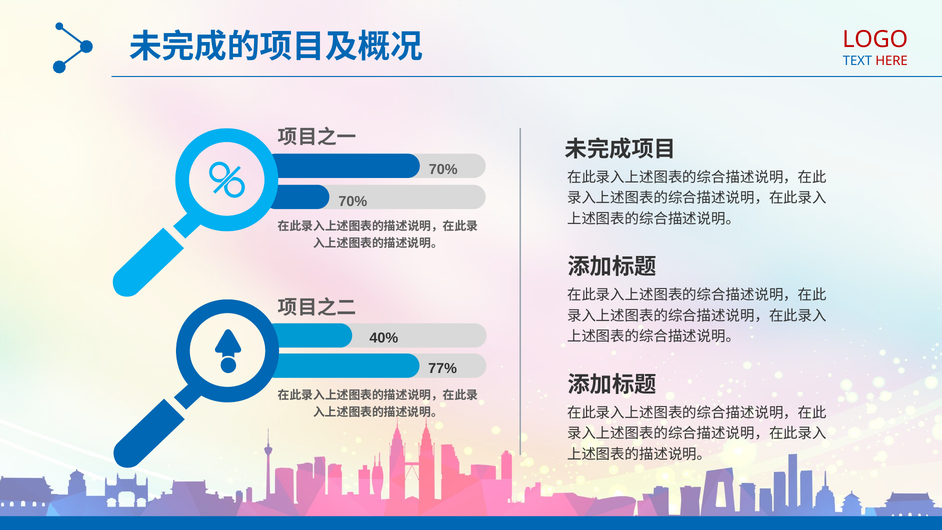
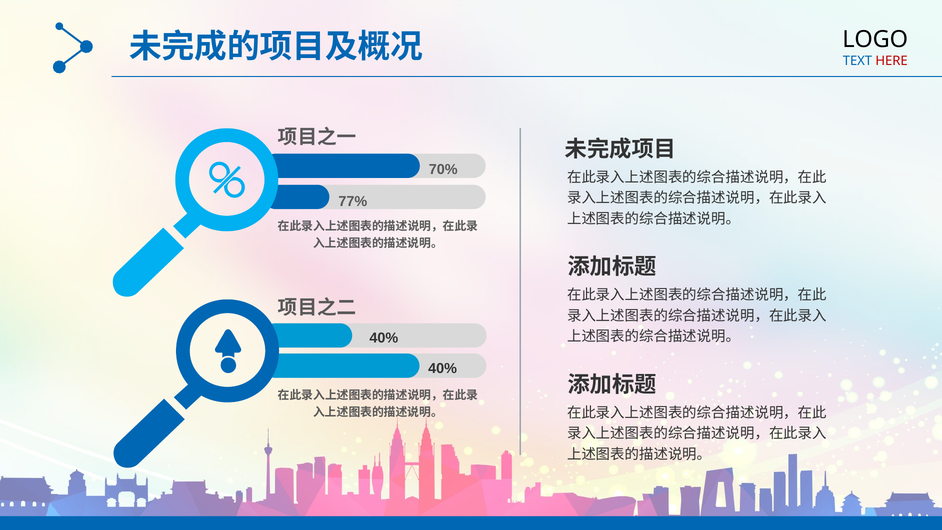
LOGO colour: red -> black (875, 39)
70%: 70% -> 77% (353, 201)
77%: 77% -> 40% (443, 368)
